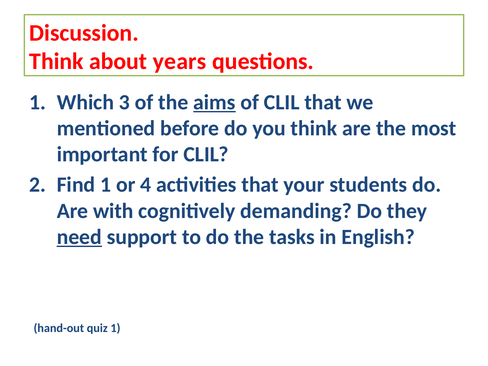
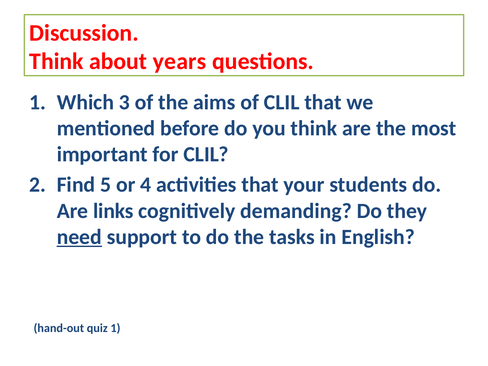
aims underline: present -> none (214, 102)
Find 1: 1 -> 5 (106, 185)
with: with -> links (113, 211)
